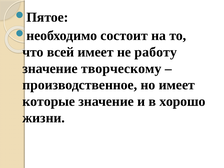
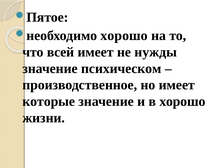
состоит: состоит -> хорошо (124, 36)
работу: работу -> нужды (156, 52)
творческому: творческому -> психическом (121, 69)
